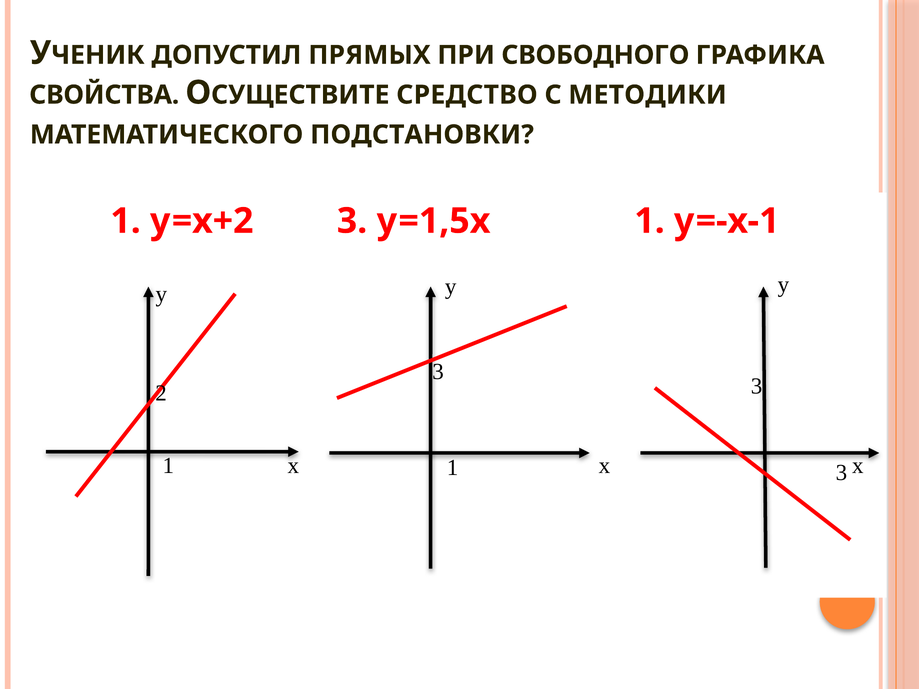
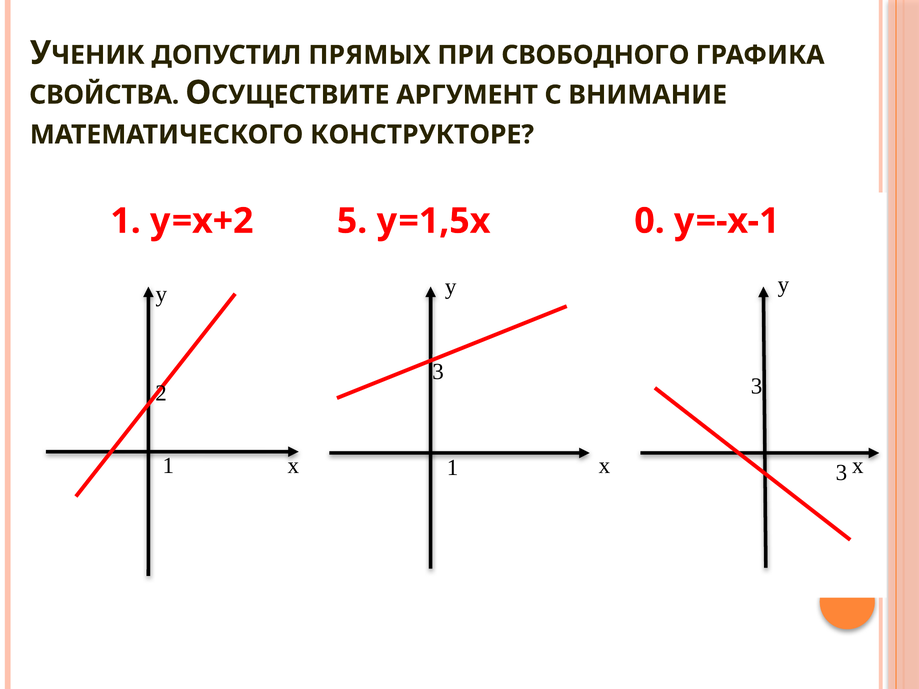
СРЕДСТВО: СРЕДСТВО -> АРГУМЕНТ (467, 95)
МЕТОДИКИ: МЕТОДИКИ -> ВНИМАНИЕ (648, 95)
ПОДСТАНОВКИ: ПОДСТАНОВКИ -> КОНСТРУКТОРЕ (422, 135)
y=х+2 3: 3 -> 5 (352, 221)
y=1,5х 1: 1 -> 0 (650, 221)
